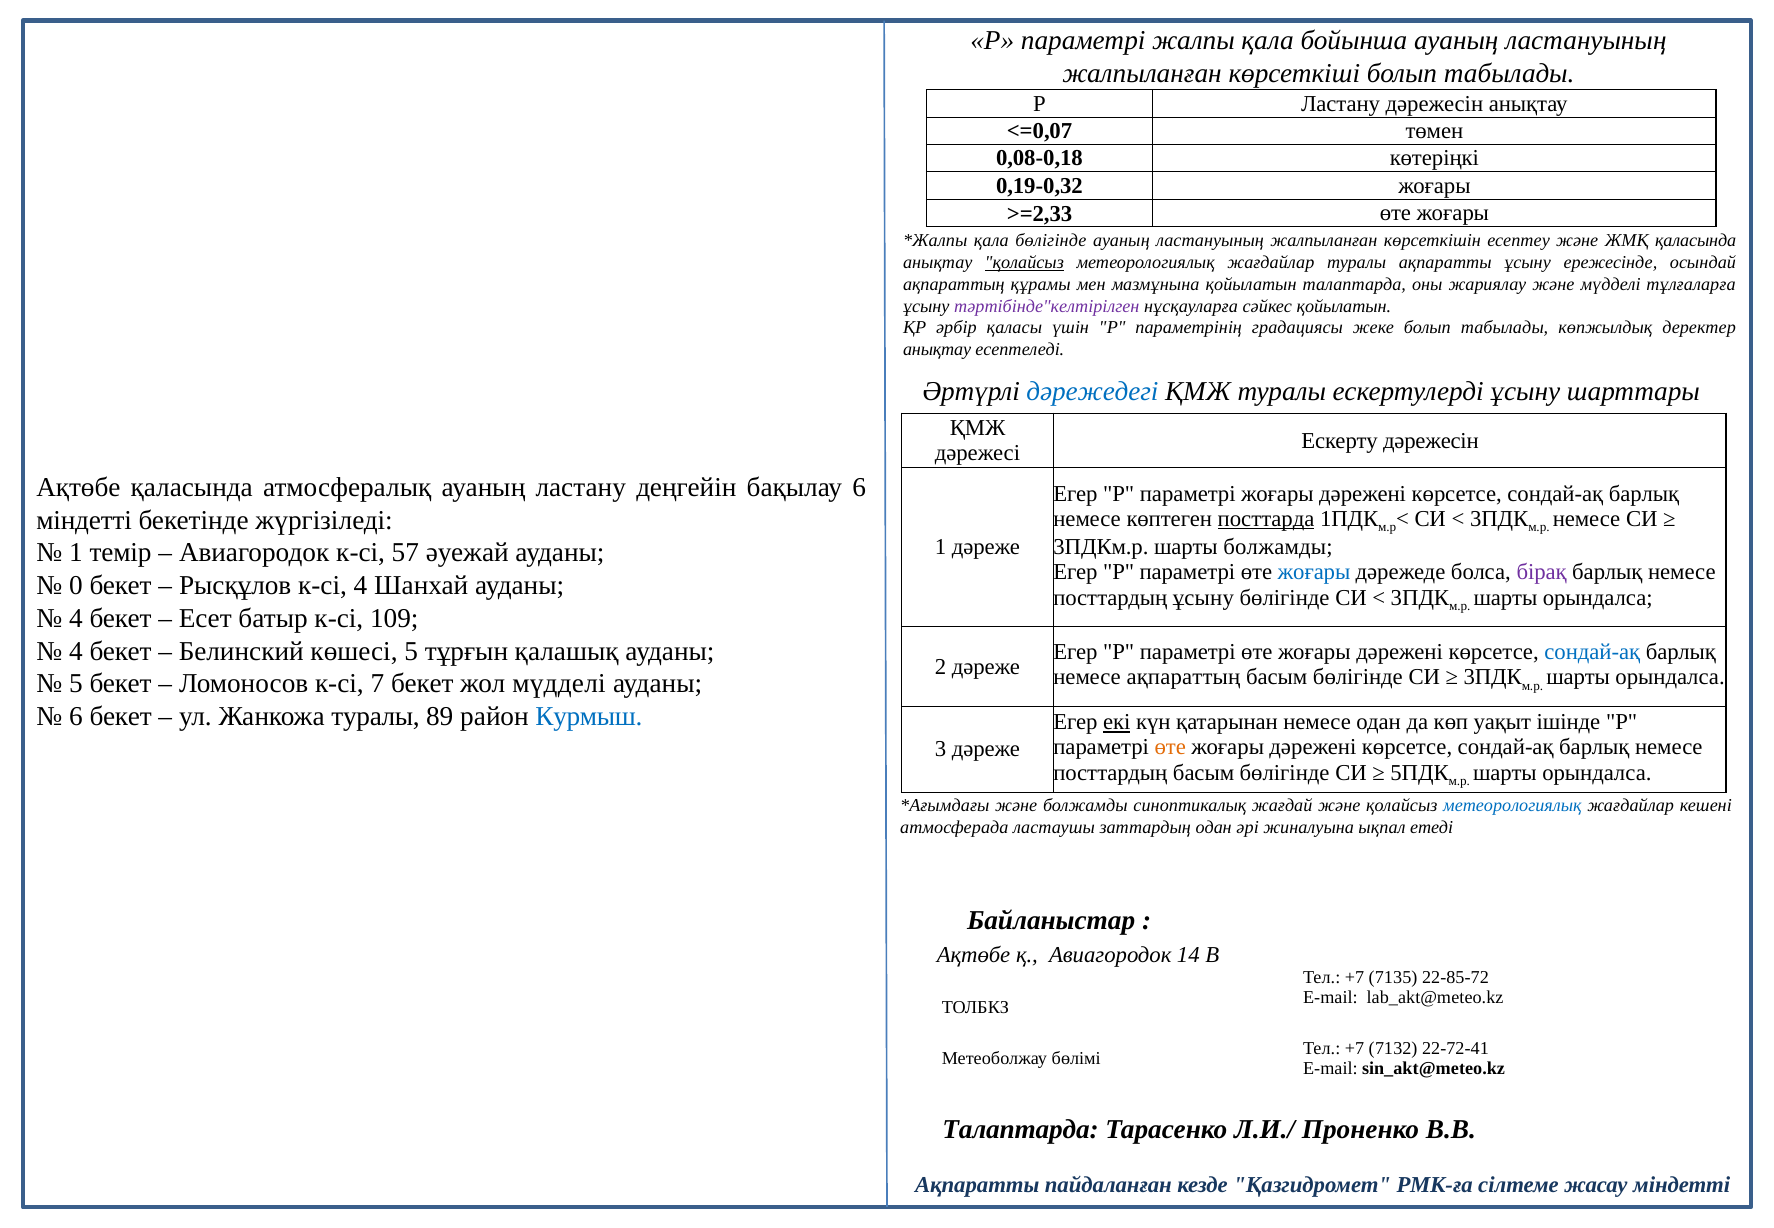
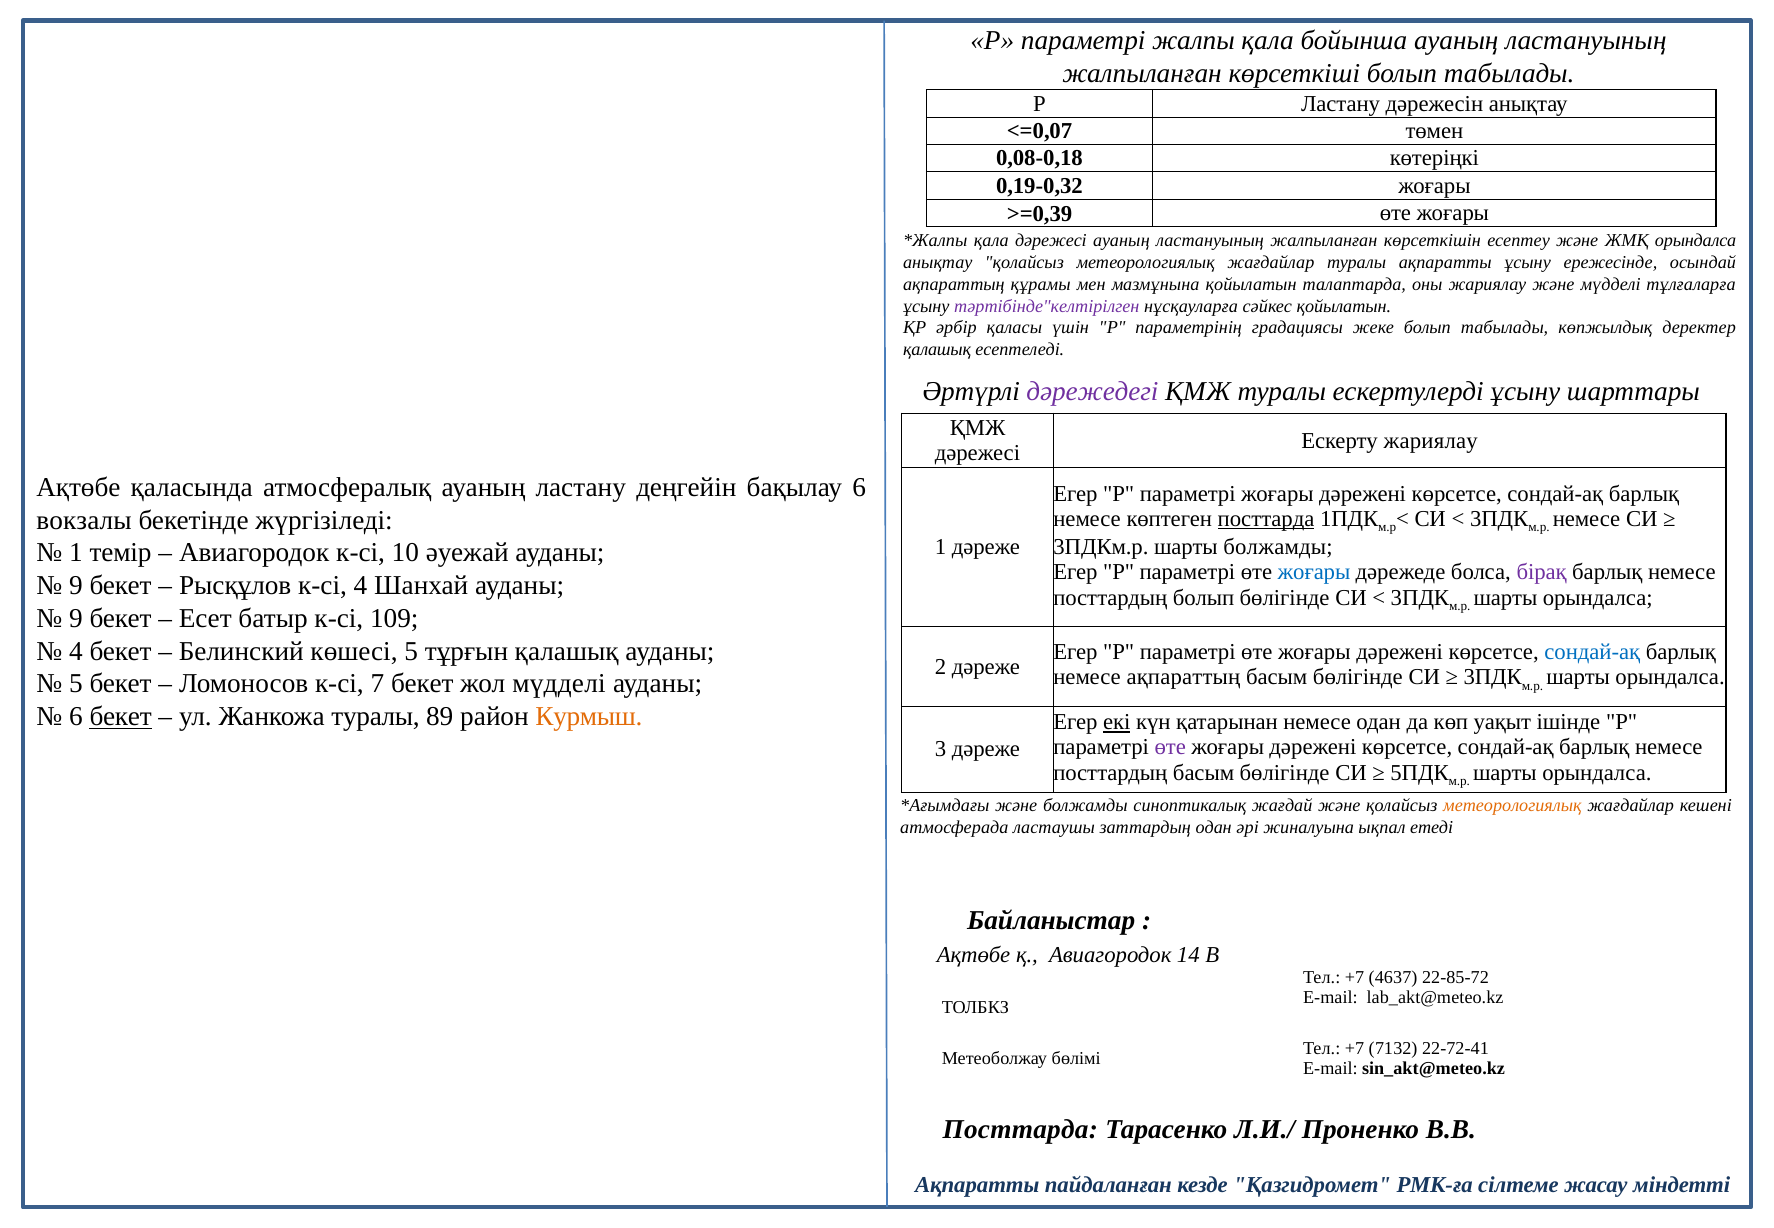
>=2,33: >=2,33 -> >=0,39 (1040, 214)
қала бөлігінде: бөлігінде -> дәрежесі (1051, 241)
ЖМҚ қаласында: қаласында -> орындалса (1696, 241)
қолайсыз underline: present -> none (1024, 263)
анықтау: анықтау -> қалашық (937, 350)
дәрежедегі colour: blue -> purple (1092, 392)
Ескерту дәрежесін: дәрежесін -> жариялау (1431, 441)
міндетті: міндетті -> вокзалы (84, 520)
57: 57 -> 10 (405, 553)
0: 0 -> 9 (76, 586)
посттардың ұсыну: ұсыну -> болып (1204, 598)
4: 4 -> 9 (76, 618)
бекет underline: none -> present (121, 717)
Курмыш colour: blue -> orange (589, 717)
өте colour: orange -> purple (1170, 748)
метеорологиялық colour: blue -> orange (1512, 805)
7135: 7135 -> 4637 (1393, 978)
Талаптарда: Талаптарда -> Посттарда (1020, 1130)
